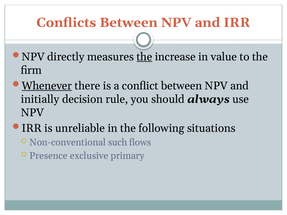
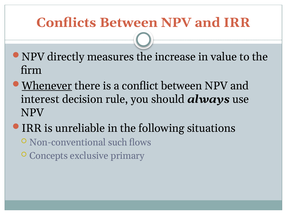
the underline: present -> none (144, 57)
initially: initially -> interest (40, 99)
Presence: Presence -> Concepts (49, 156)
